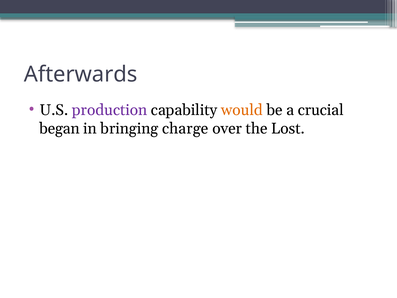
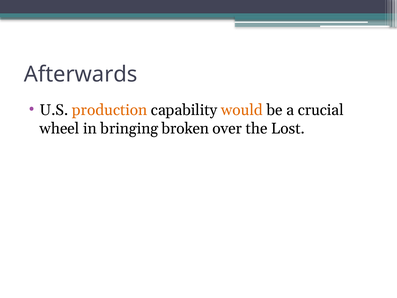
production colour: purple -> orange (110, 110)
began: began -> wheel (59, 128)
charge: charge -> broken (185, 128)
